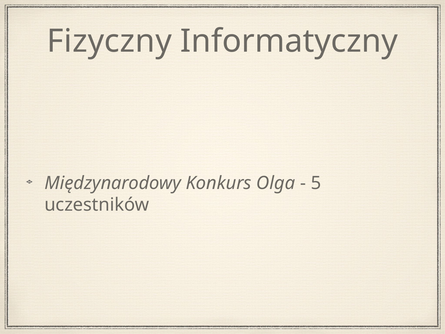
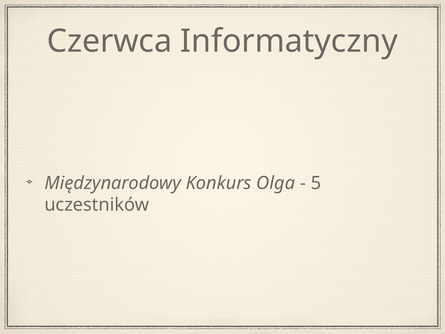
Fizyczny: Fizyczny -> Czerwca (110, 41)
